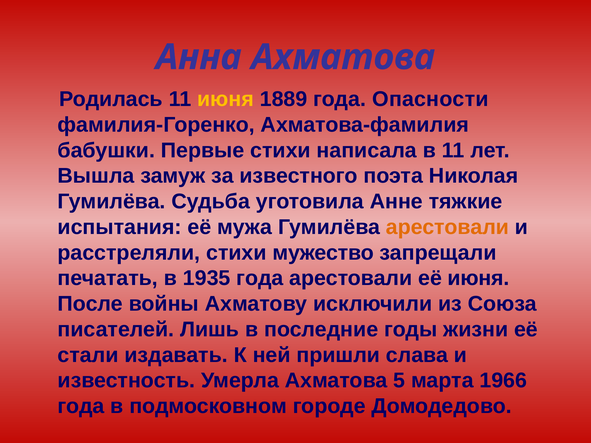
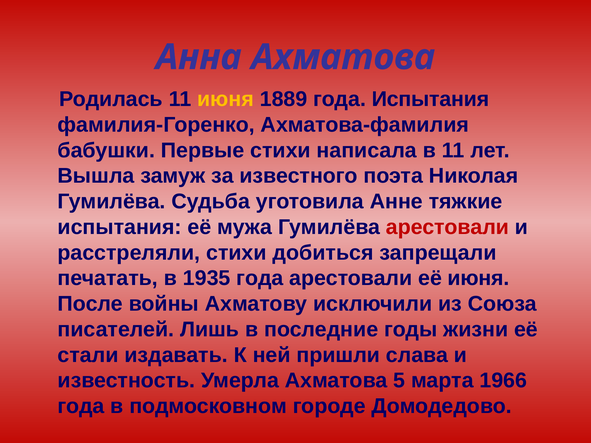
года Опасности: Опасности -> Испытания (431, 99)
арестовали colour: orange -> red (447, 227)
мужество: мужество -> добиться (323, 253)
